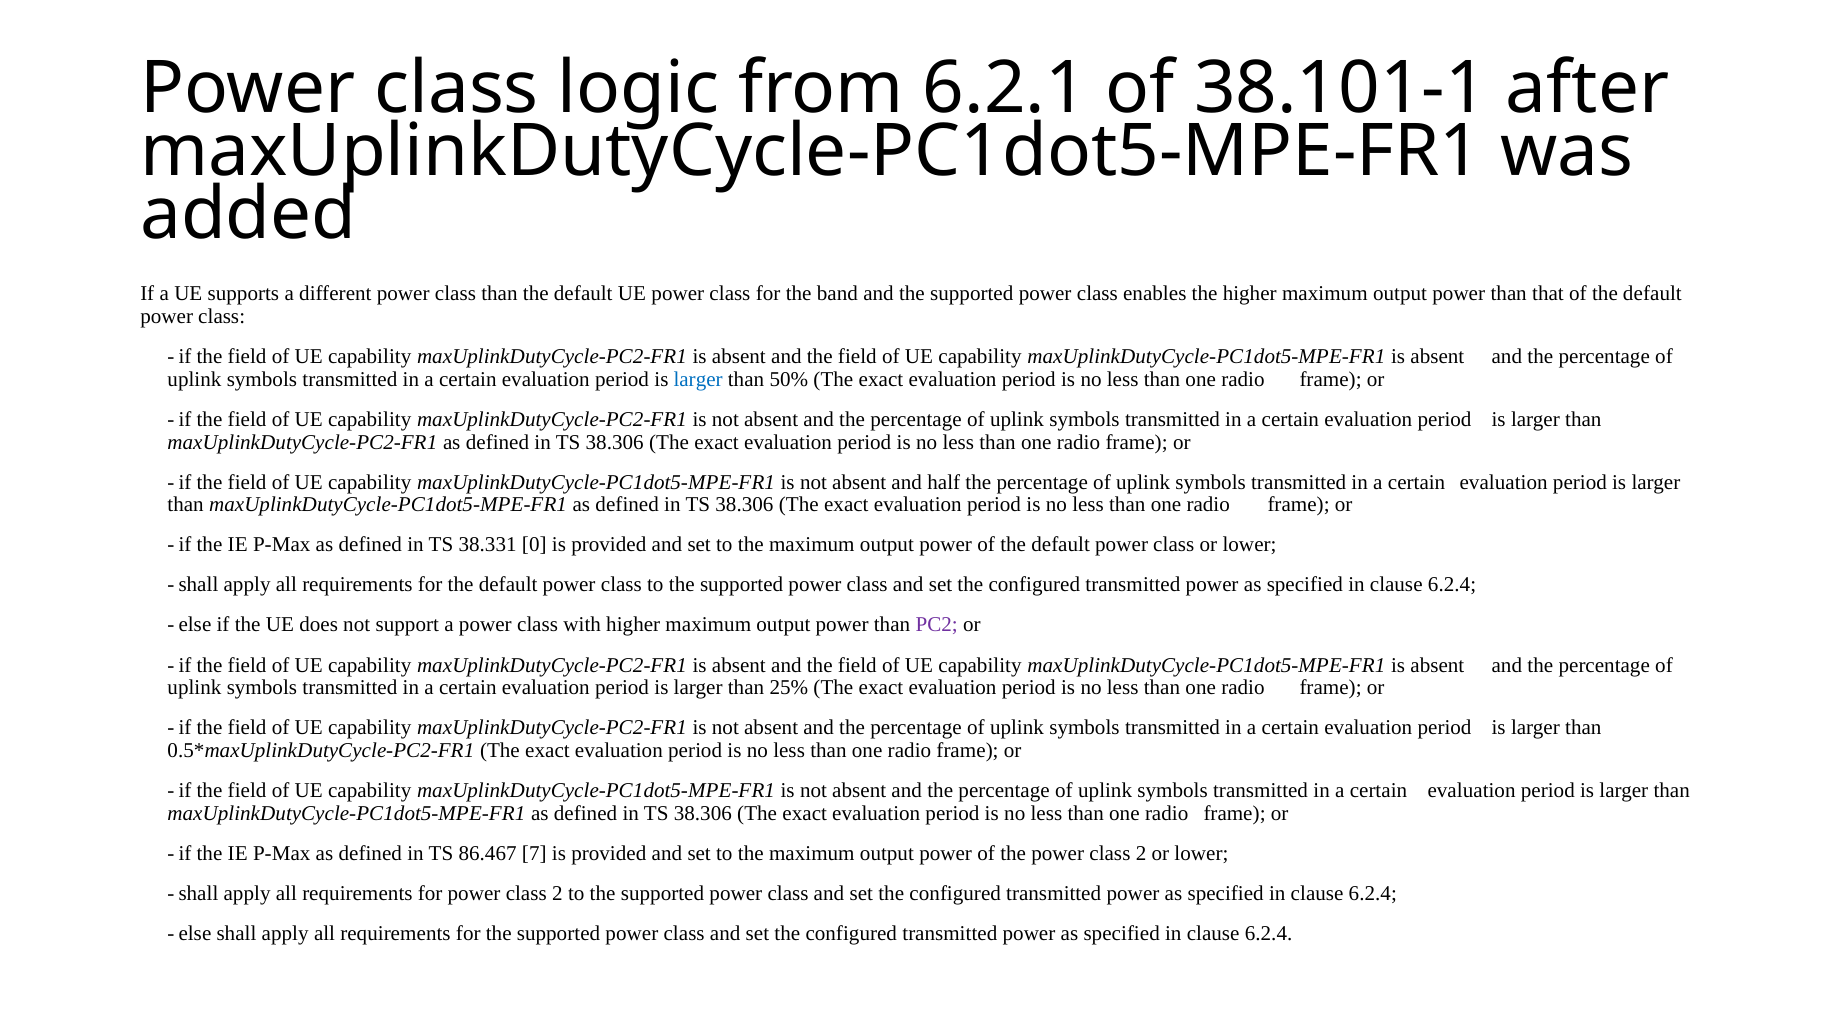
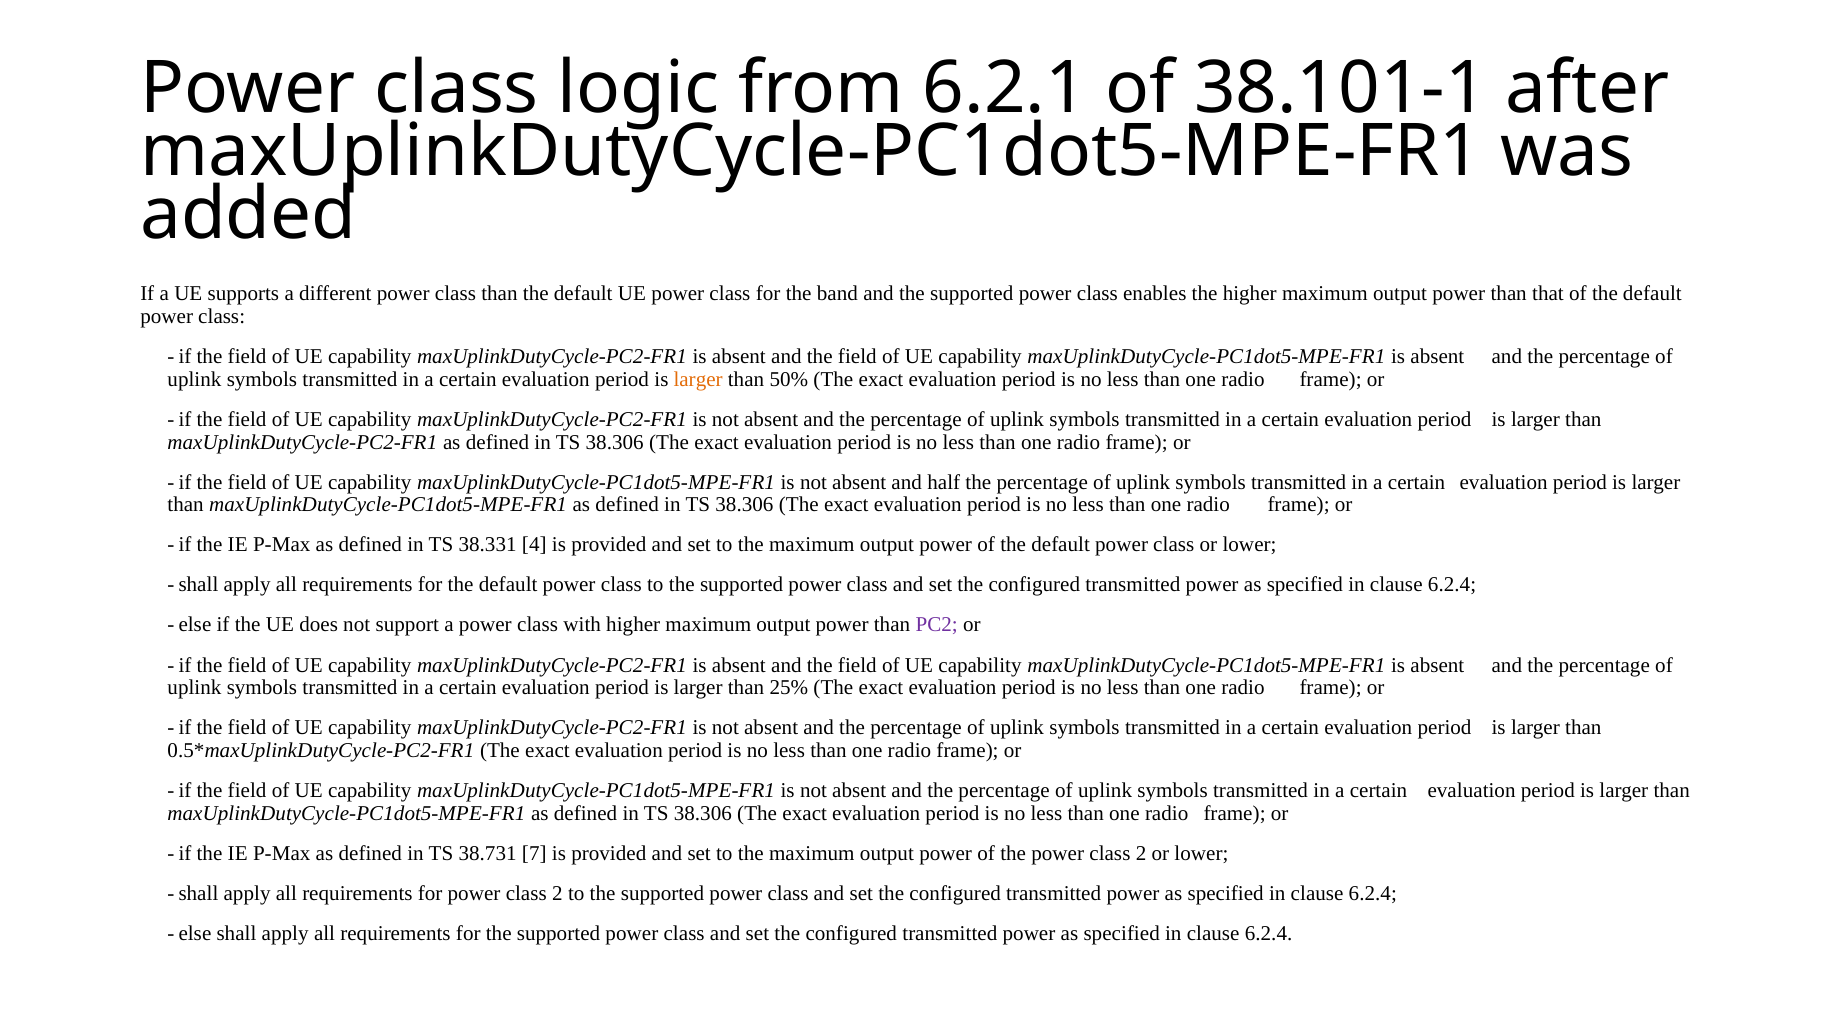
larger colour: blue -> orange (698, 379)
0: 0 -> 4 (534, 545)
86.467: 86.467 -> 38.731 (488, 853)
